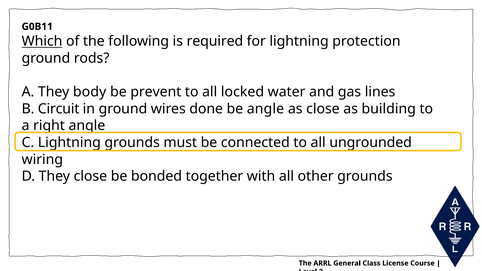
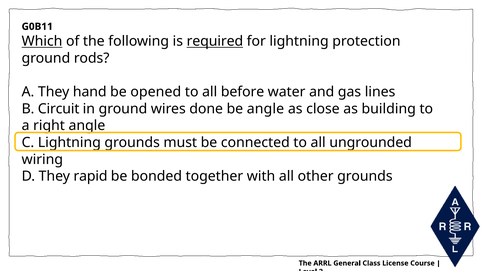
required underline: none -> present (215, 41)
body: body -> hand (90, 92)
prevent: prevent -> opened (156, 92)
locked: locked -> before (243, 92)
They close: close -> rapid (90, 176)
